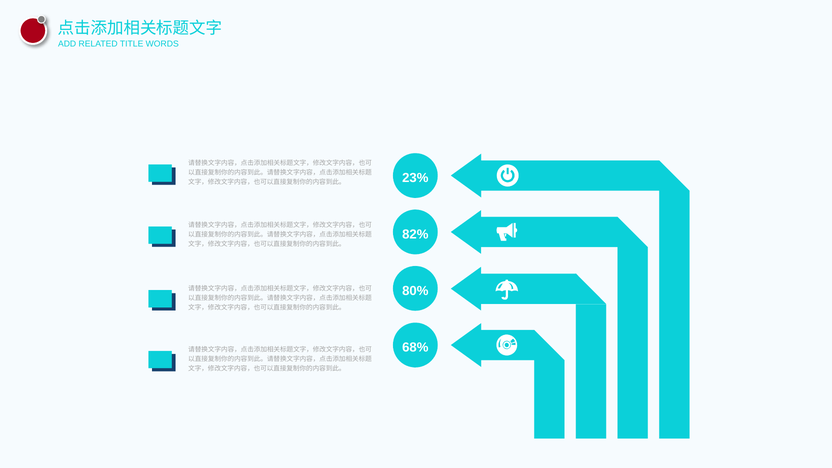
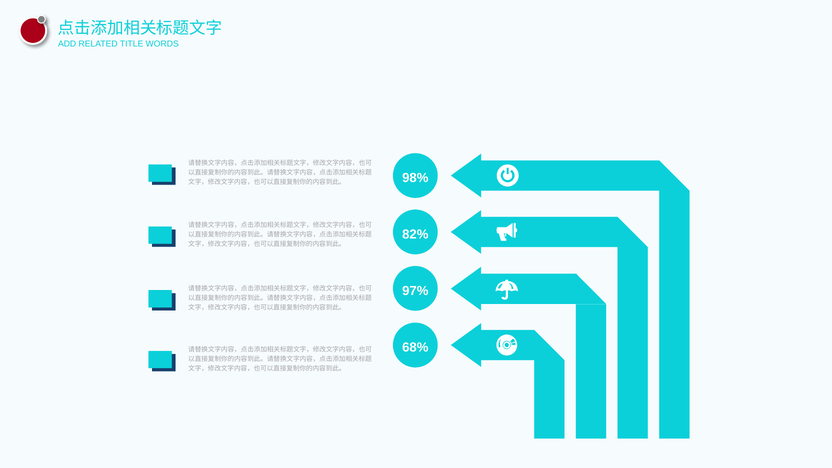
23%: 23% -> 98% (415, 178)
80%: 80% -> 97% (415, 291)
